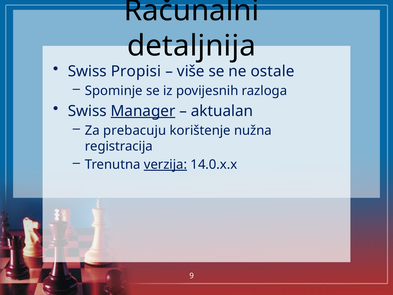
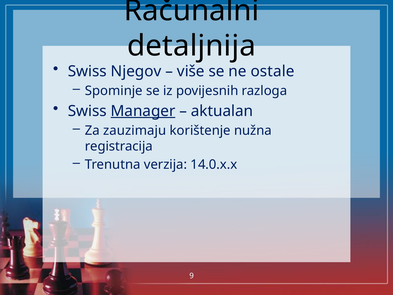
Propisi: Propisi -> Njegov (136, 71)
prebacuju: prebacuju -> zauzimaju (135, 130)
verzija underline: present -> none (165, 164)
